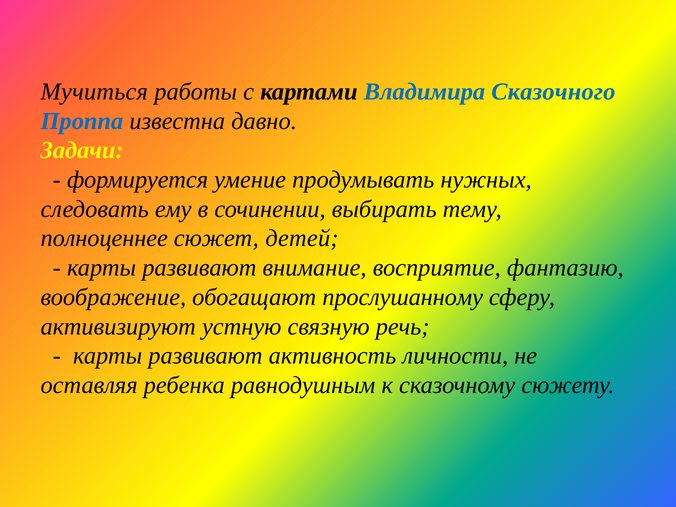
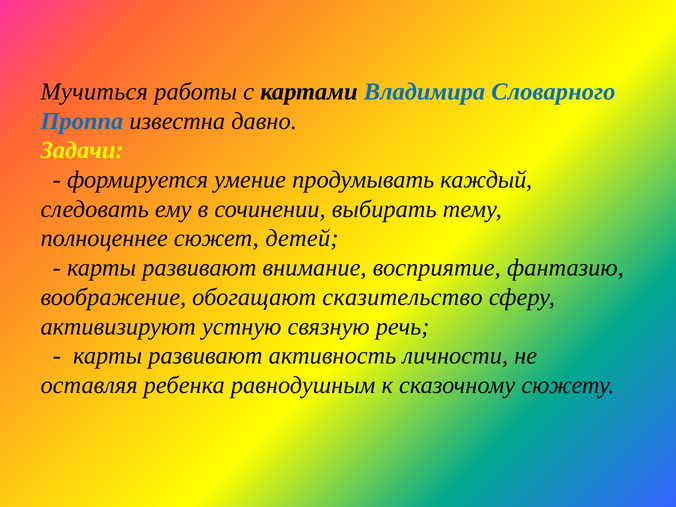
Сказочного: Сказочного -> Словарного (553, 92)
нужных: нужных -> каждый (486, 180)
прослушанному: прослушанному -> сказительство (402, 297)
